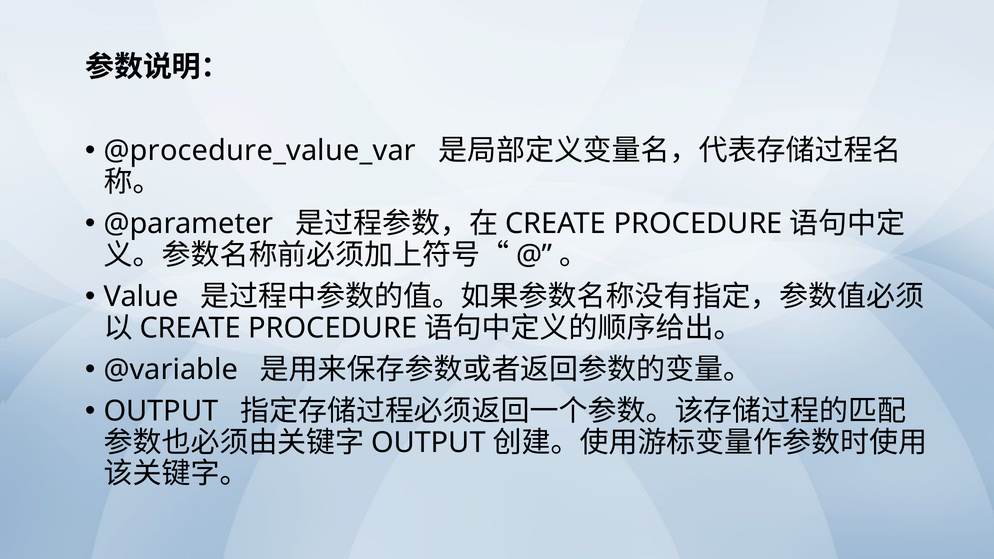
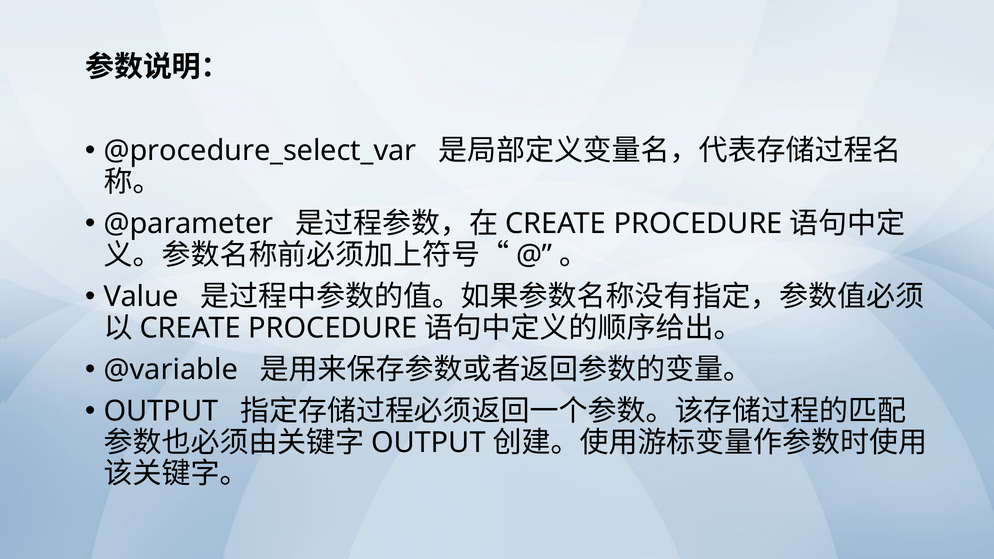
@procedure_value_var: @procedure_value_var -> @procedure_select_var (260, 151)
